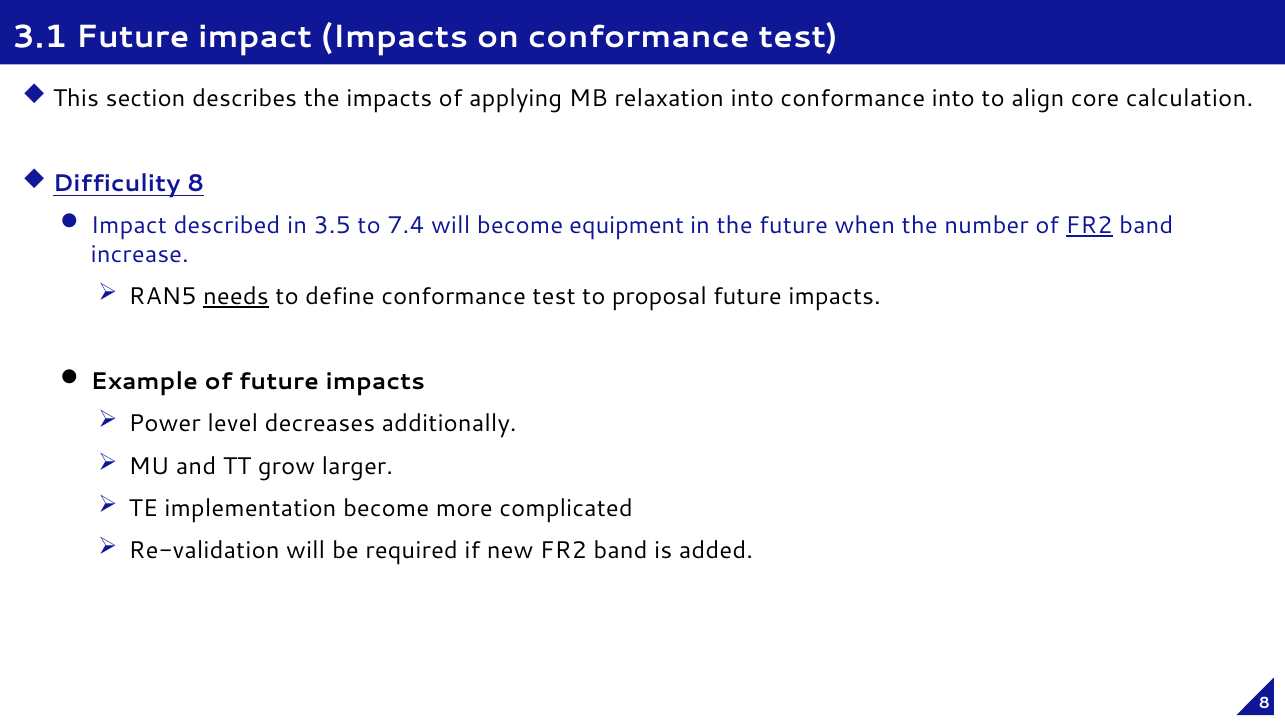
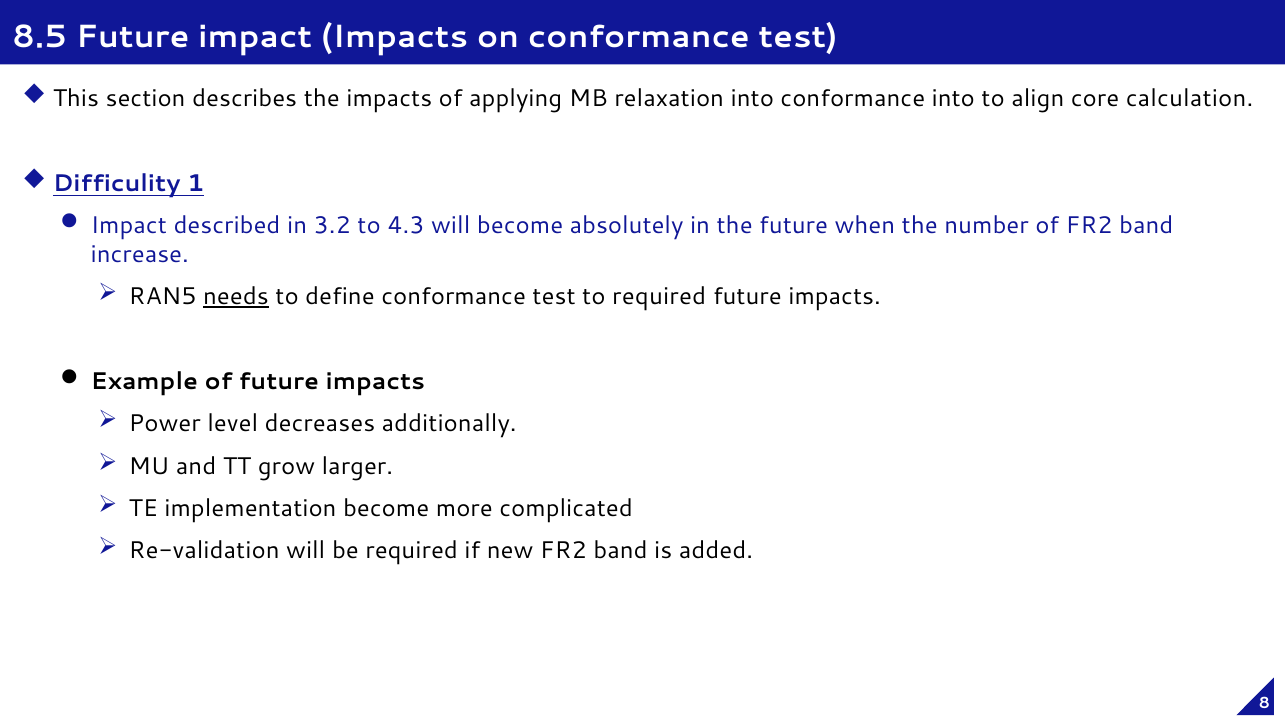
3.1: 3.1 -> 8.5 (40, 37)
Difficulity 8: 8 -> 1 (196, 183)
3.5: 3.5 -> 3.2 (332, 226)
7.4: 7.4 -> 4.3 (406, 226)
equipment: equipment -> absolutely (627, 226)
FR2 underline: present -> none (1089, 226)
to proposal: proposal -> required (659, 297)
